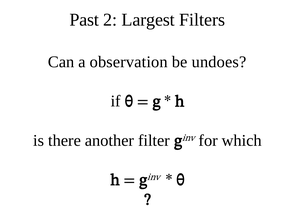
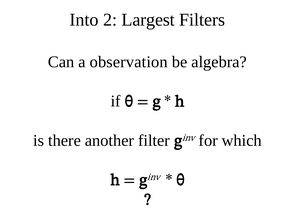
Past: Past -> Into (84, 20)
undoes: undoes -> algebra (219, 62)
